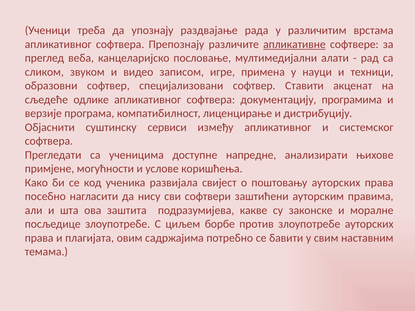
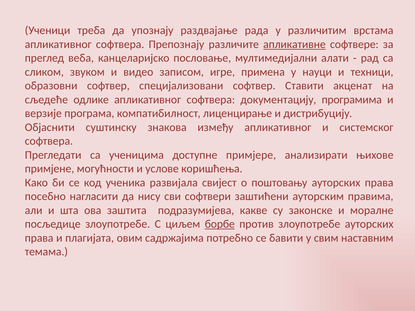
сервиси: сервиси -> знакова (167, 127)
напредне: напредне -> примјере (251, 155)
борбе underline: none -> present (220, 224)
